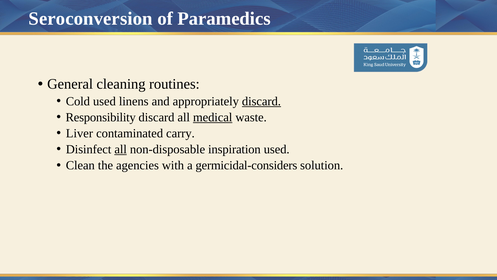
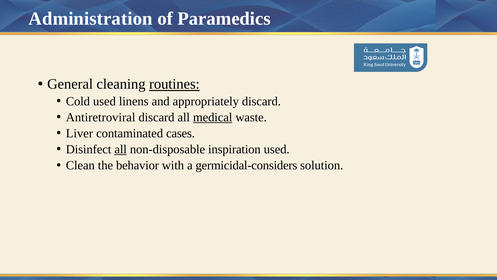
Seroconversion: Seroconversion -> Administration (91, 19)
routines underline: none -> present (174, 84)
discard underline: present -> none (261, 101)
Responsibility: Responsibility -> Antiretroviral (101, 117)
carry: carry -> cases (181, 133)
agencies: agencies -> behavior (138, 165)
